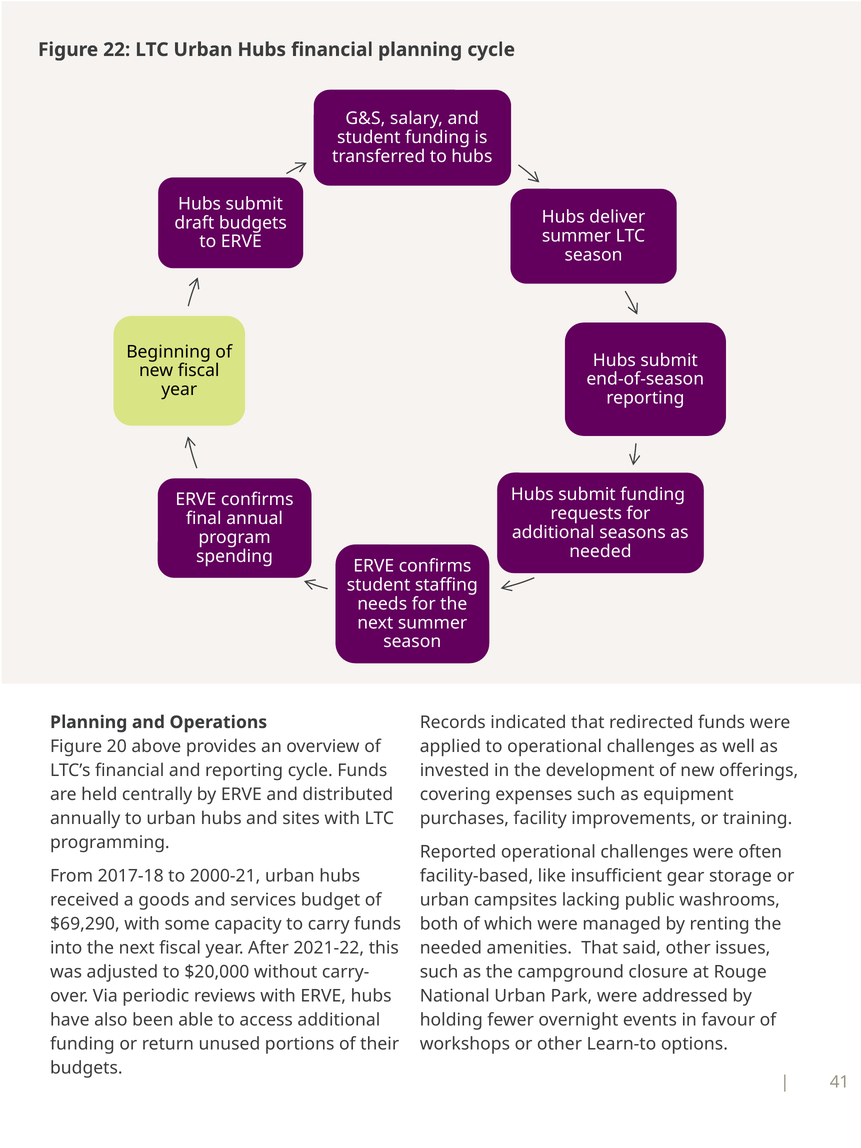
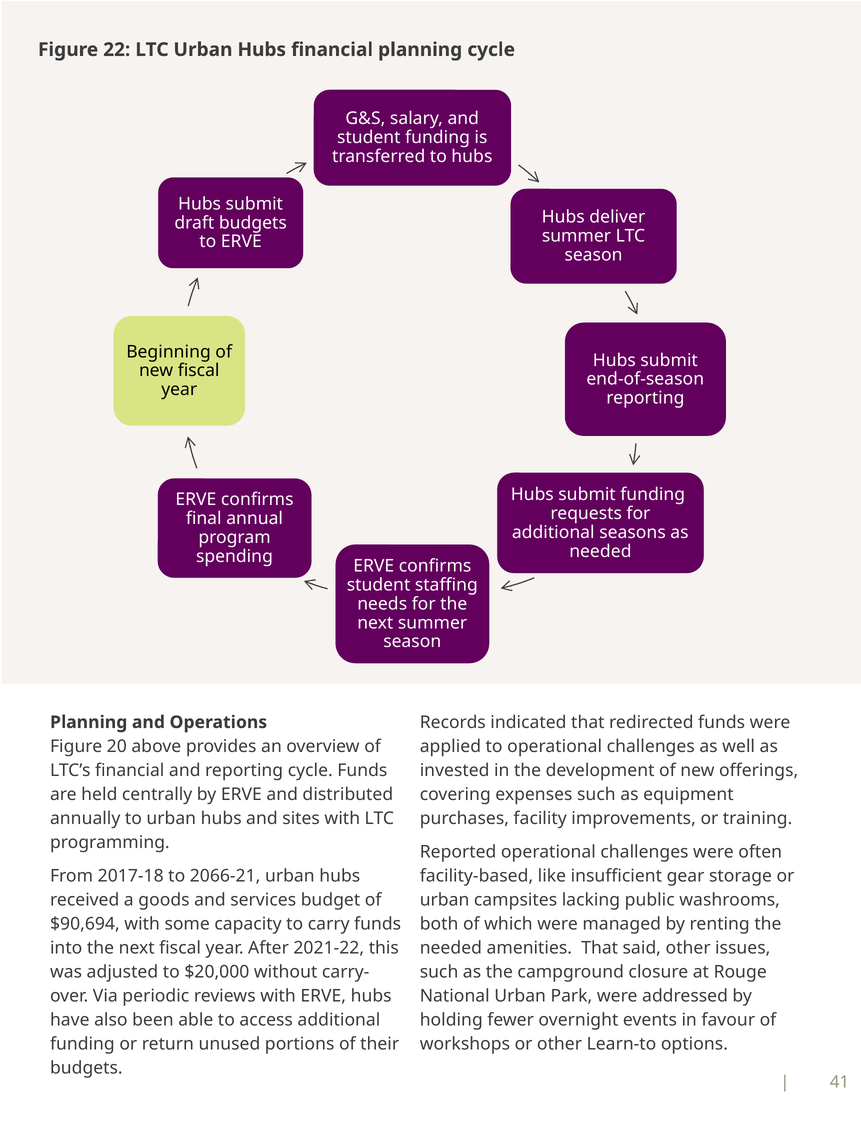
2000-21: 2000-21 -> 2066-21 (225, 876)
$69,290: $69,290 -> $90,694 (85, 924)
